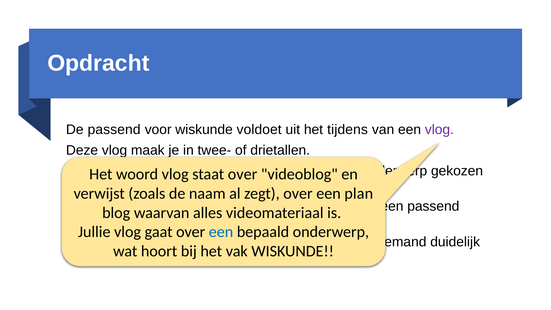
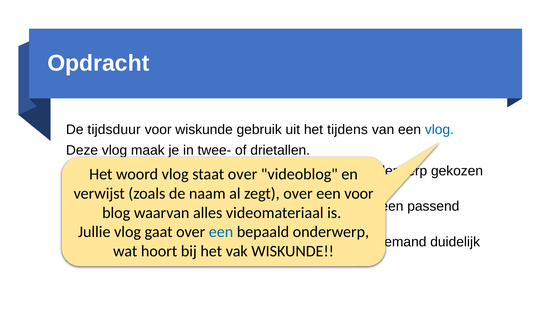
De passend: passend -> tijdsduur (114, 130)
voldoet: voldoet -> gebruik (259, 130)
vlog colour: purple -> blue (439, 130)
een plan: plan -> voor (359, 193)
